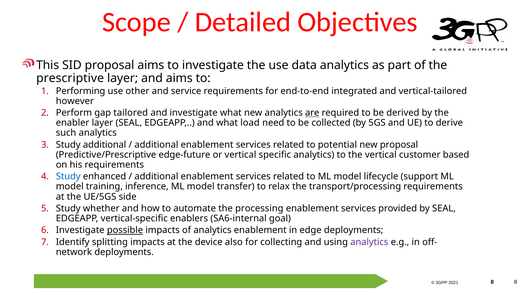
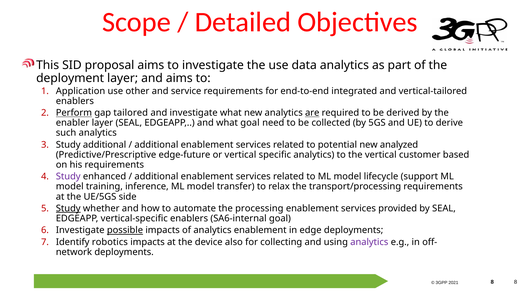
prescriptive: prescriptive -> deployment (70, 78)
Performing: Performing -> Application (81, 91)
however: however -> enablers (75, 101)
Perform underline: none -> present (74, 113)
what load: load -> goal (250, 123)
new proposal: proposal -> analyzed (399, 145)
Study colour: blue -> purple (68, 177)
Study underline: none -> present (68, 209)
splitting: splitting -> robotics (110, 242)
